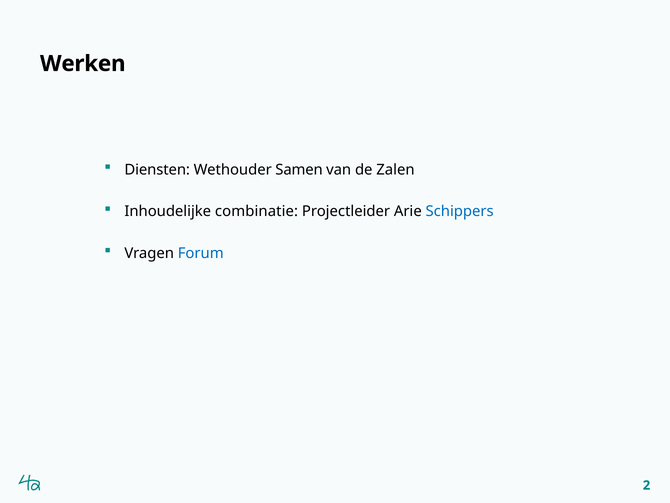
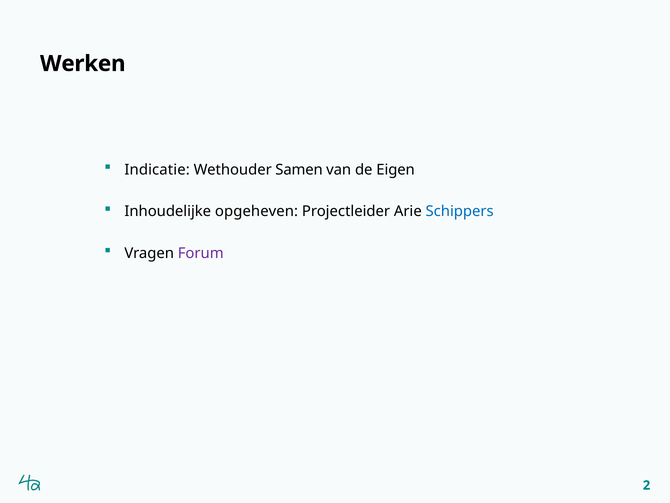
Diensten: Diensten -> Indicatie (157, 170)
Zalen: Zalen -> Eigen (396, 170)
combinatie: combinatie -> opgeheven (257, 211)
Forum colour: blue -> purple (201, 253)
